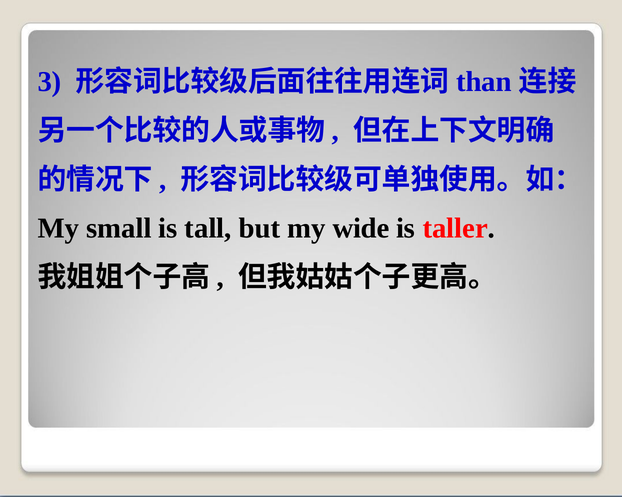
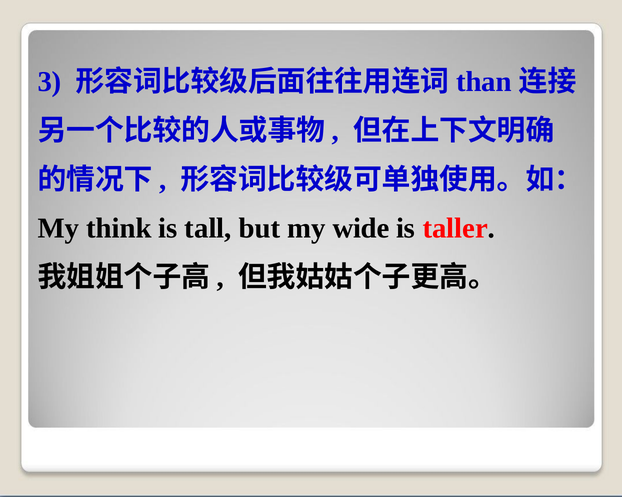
small: small -> think (119, 229)
